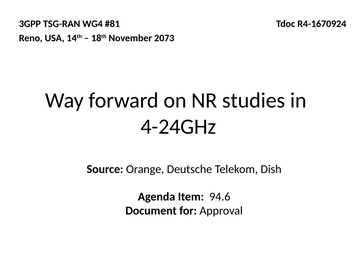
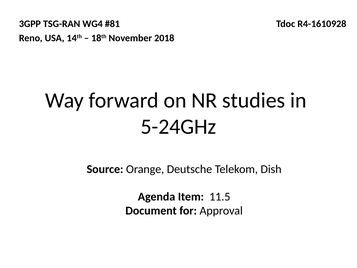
R4-1670924: R4-1670924 -> R4-1610928 (322, 24)
2073: 2073 -> 2018 (164, 38)
4-24GHz: 4-24GHz -> 5-24GHz (178, 127)
94.6: 94.6 -> 11.5 (220, 197)
